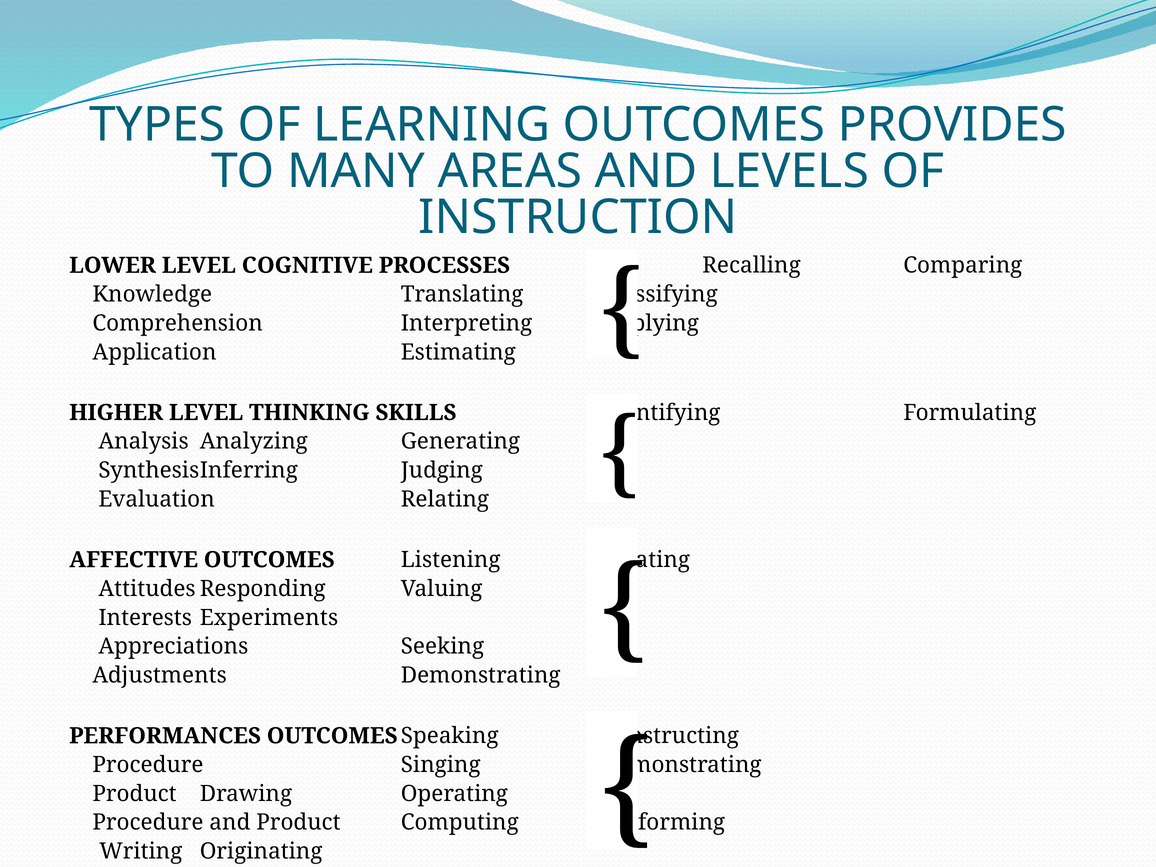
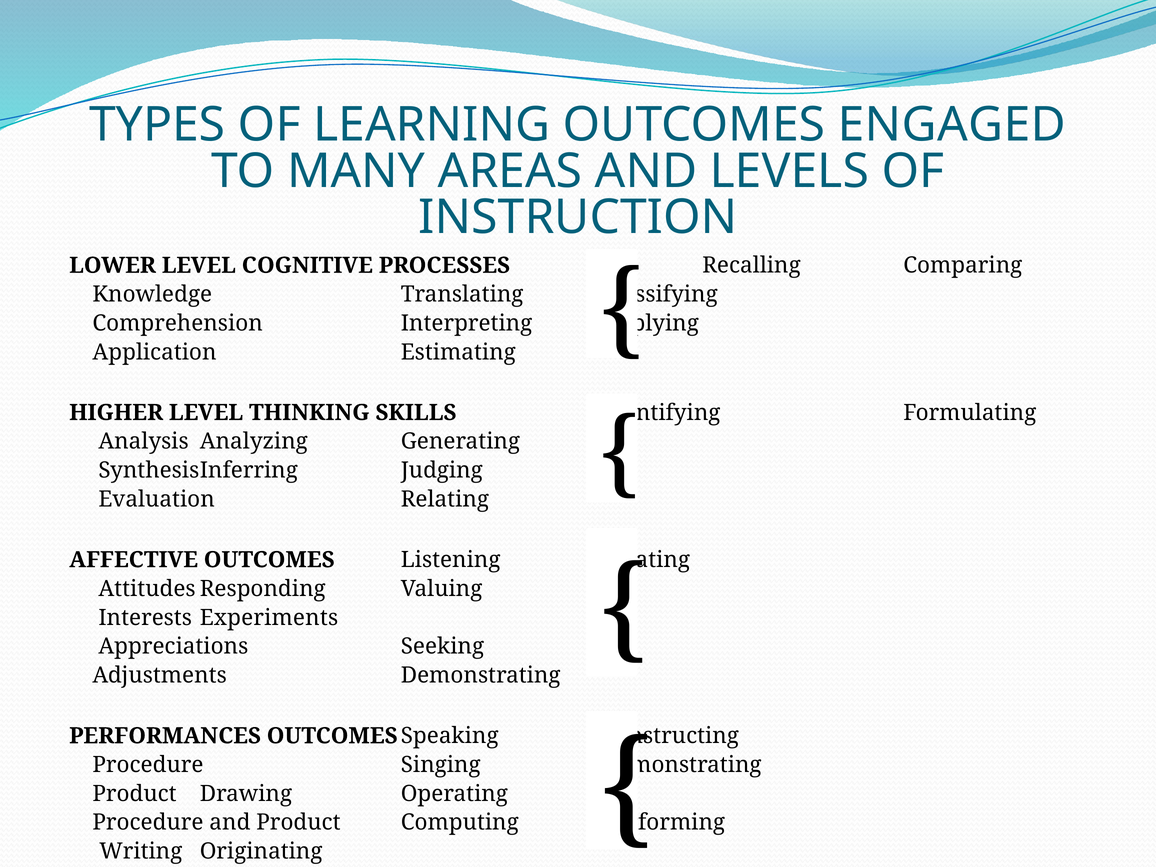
PROVIDES: PROVIDES -> ENGAGED (952, 125)
